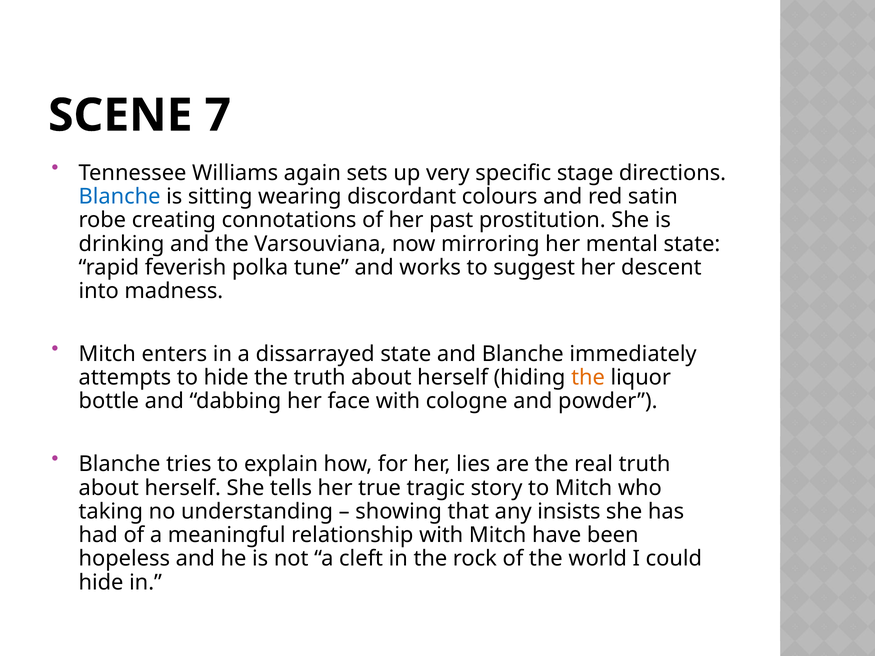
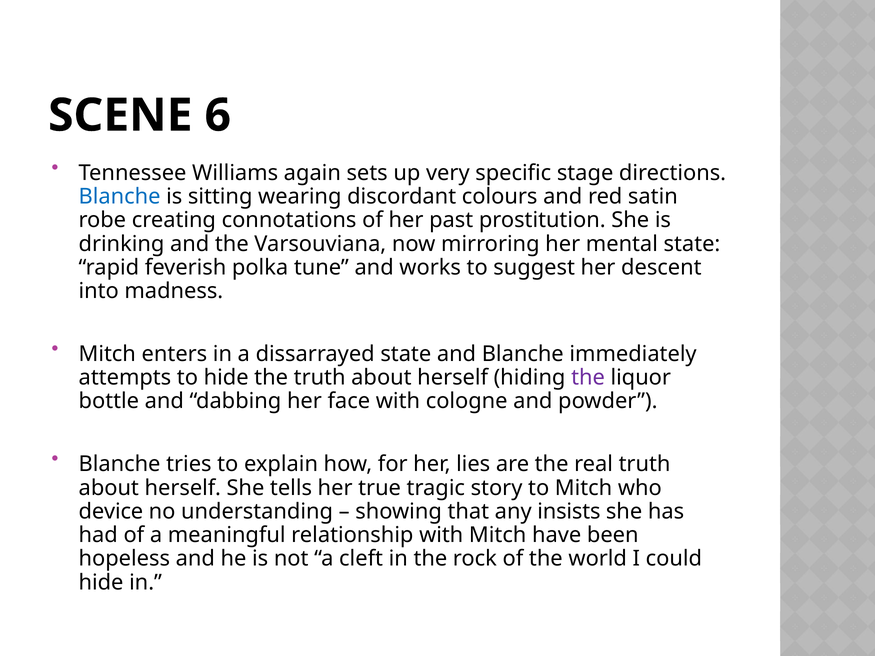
7: 7 -> 6 (218, 115)
the colour: orange -> purple (588, 378)
taking: taking -> device (111, 512)
